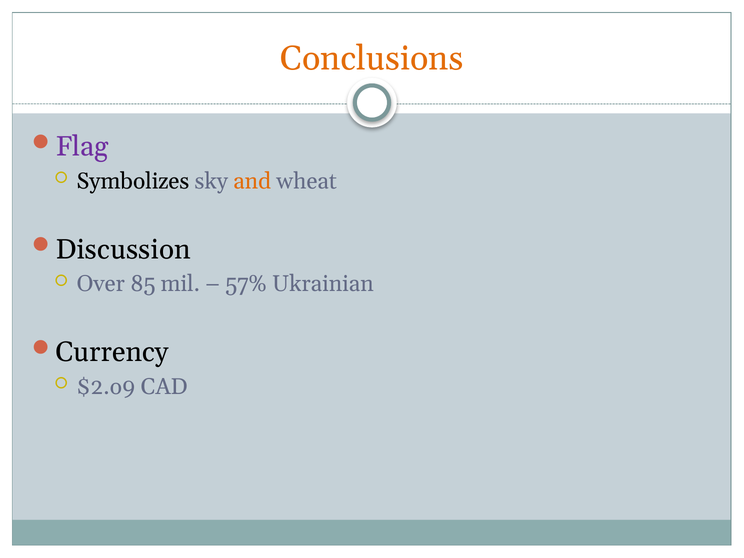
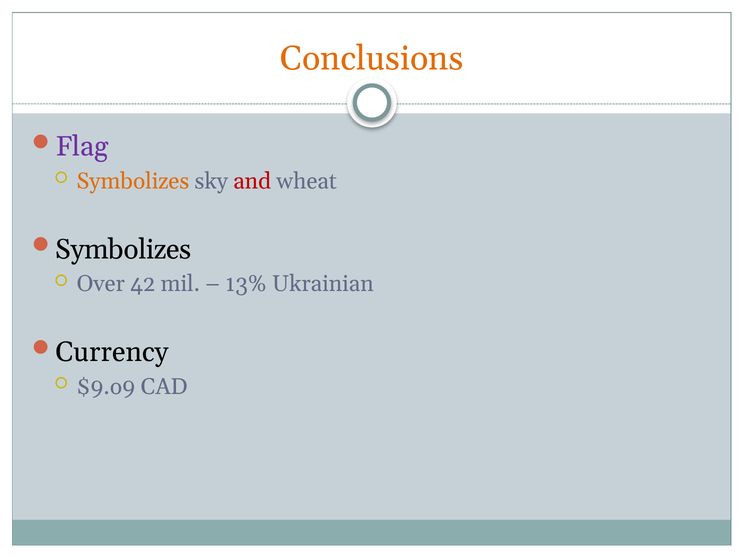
Symbolizes colour: black -> orange (133, 181)
and colour: orange -> red (252, 181)
Discussion: Discussion -> Symbolizes (123, 249)
85: 85 -> 42 (143, 284)
57%: 57% -> 13% (246, 284)
$2.o9: $2.o9 -> $9.o9 (106, 387)
